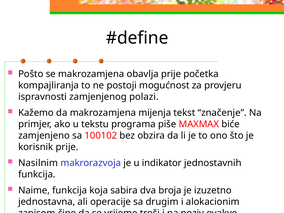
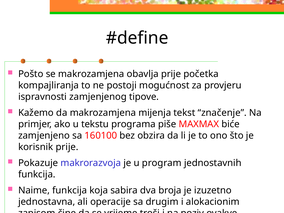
polazi: polazi -> tipove (144, 97)
100102: 100102 -> 160100 (101, 136)
Nasilnim: Nasilnim -> Pokazuje (38, 163)
indikator: indikator -> program (162, 163)
